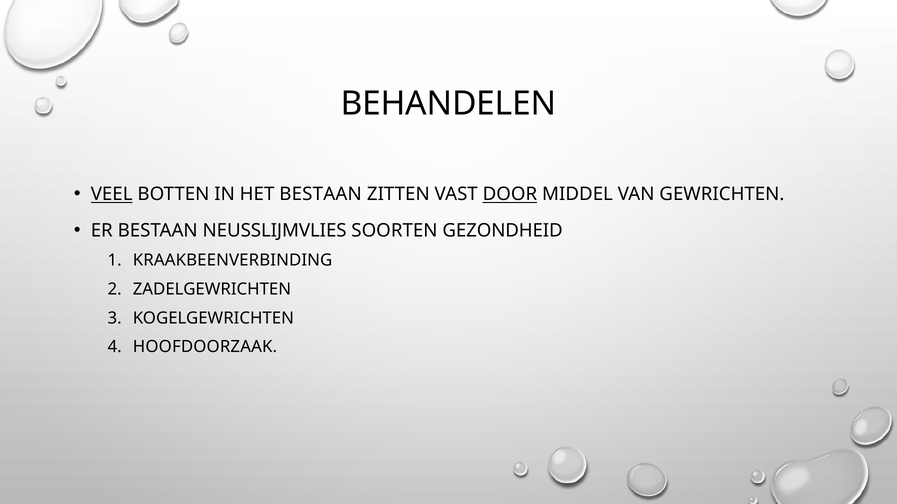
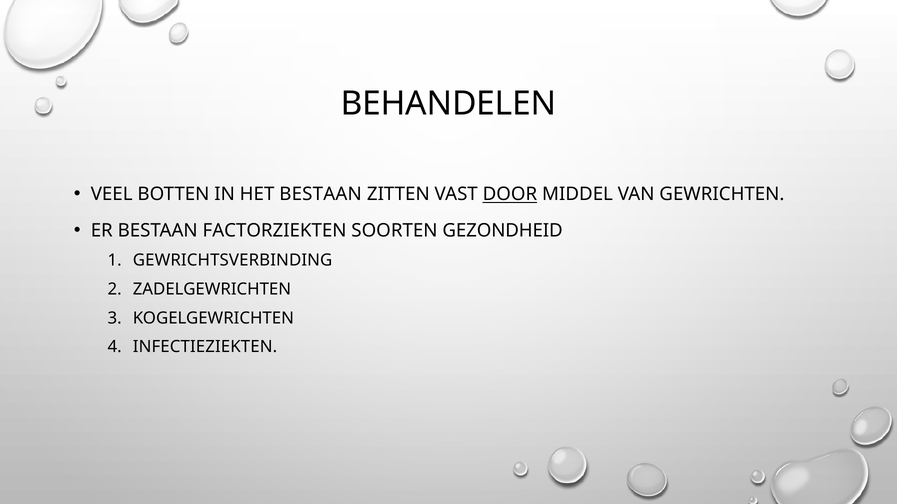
VEEL underline: present -> none (112, 195)
NEUSSLIJMVLIES: NEUSSLIJMVLIES -> FACTORZIEKTEN (275, 231)
KRAAKBEENVERBINDING: KRAAKBEENVERBINDING -> GEWRICHTSVERBINDING (233, 261)
HOOFDOORZAAK: HOOFDOORZAAK -> INFECTIEZIEKTEN (205, 347)
